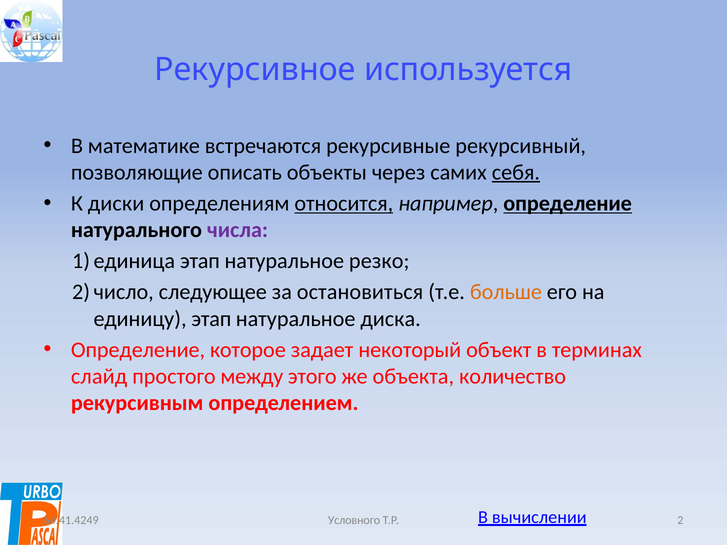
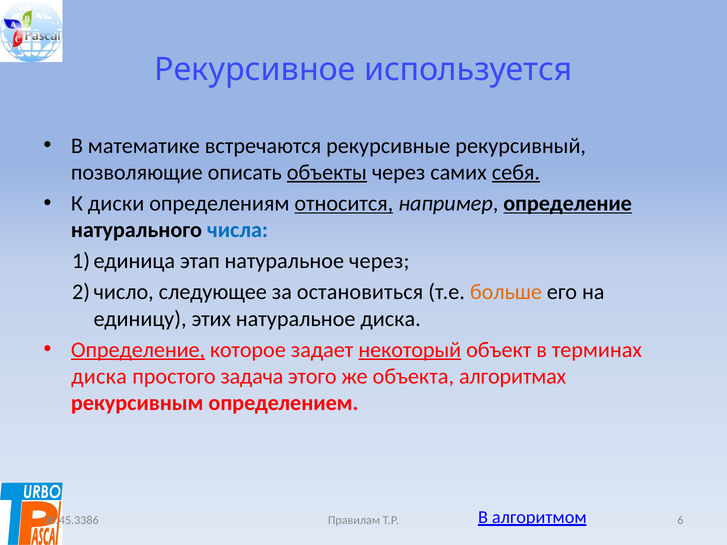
объекты underline: none -> present (327, 172)
числа colour: purple -> blue (238, 230)
натуральное резко: резко -> через (379, 261)
единицу этап: этап -> этих (211, 319)
Определение underline: none -> present (138, 350)
некоторый underline: none -> present (410, 350)
слайд: слайд -> диска (99, 377)
между: между -> задача (252, 377)
количество: количество -> алгоритмах (513, 377)
Условного: Условного -> Правилам (354, 521)
2: 2 -> 6 (680, 521)
64.41.4249: 64.41.4249 -> 30.45.3386 (71, 521)
вычислении: вычислении -> алгоритмом (539, 517)
